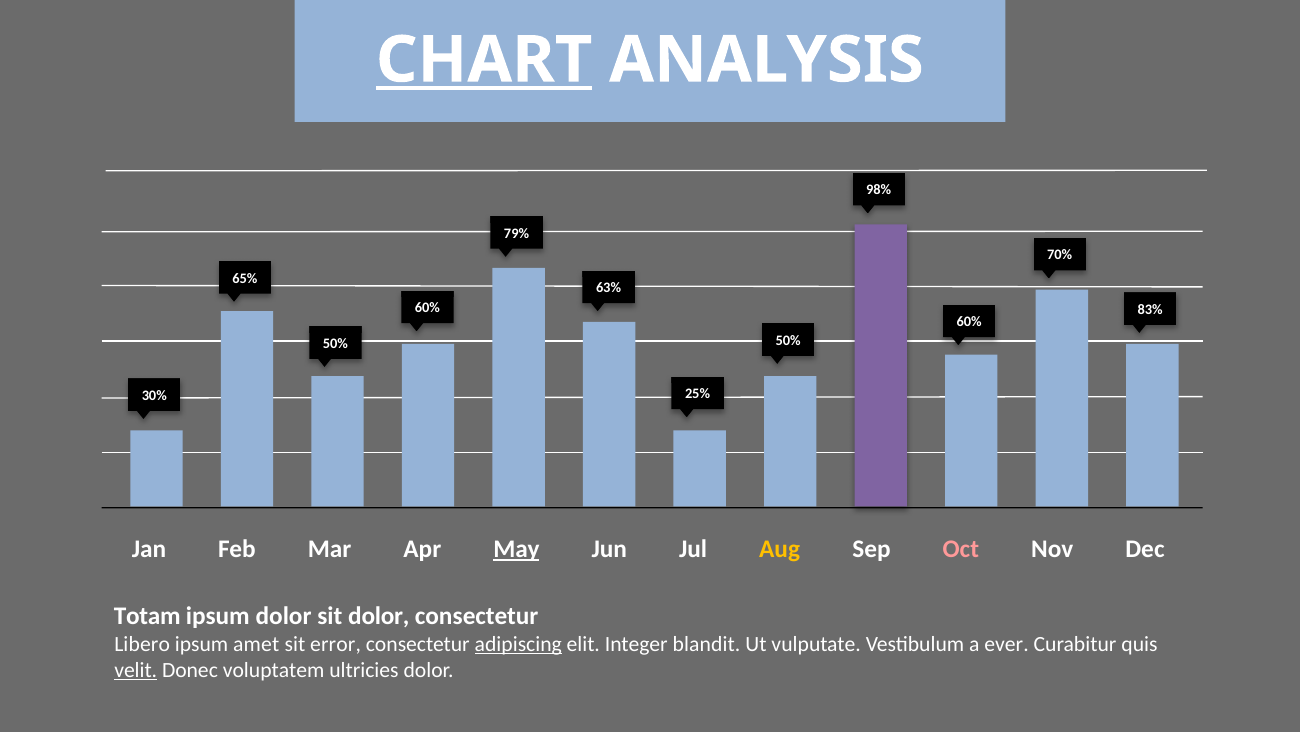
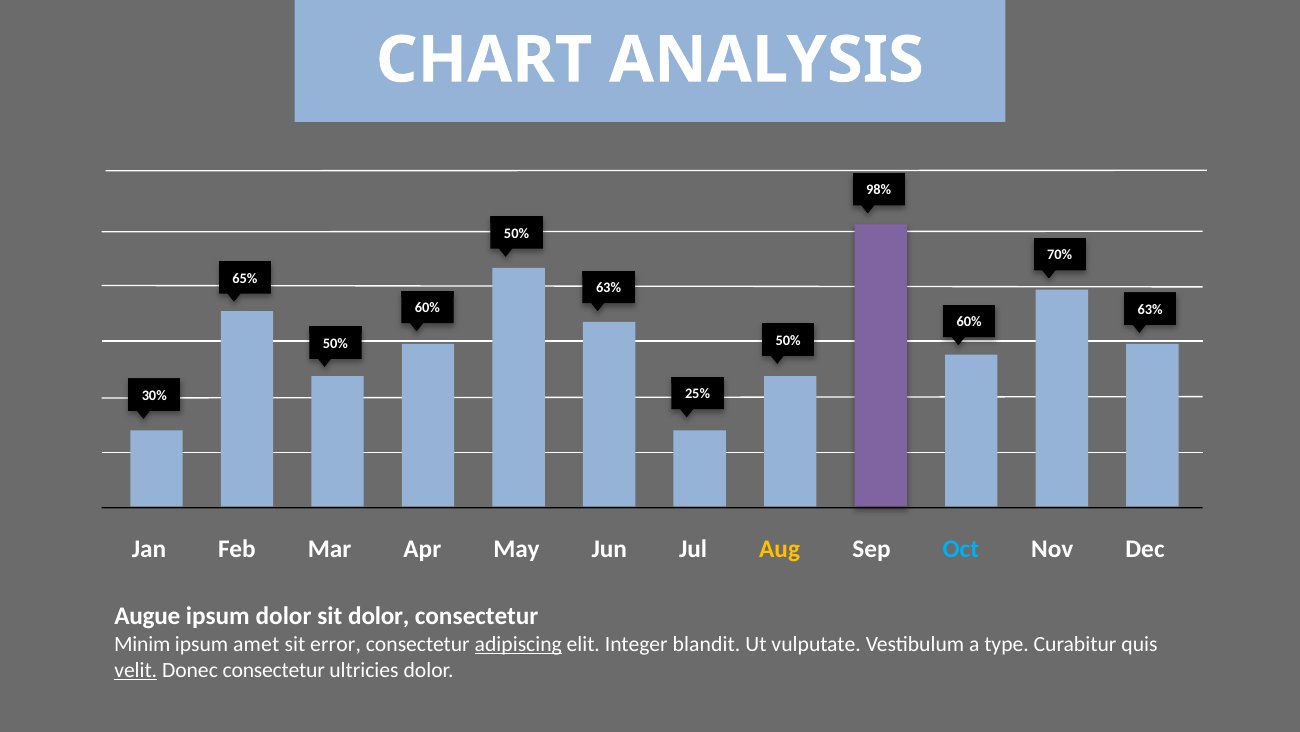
CHART underline: present -> none (484, 60)
79%: 79% -> 50% (517, 233)
83%: 83% -> 63% (1150, 309)
May underline: present -> none (516, 548)
Oct colour: pink -> light blue (961, 548)
Totam: Totam -> Augue (147, 616)
Libero: Libero -> Minim (142, 644)
ever: ever -> type (1007, 644)
Donec voluptatem: voluptatem -> consectetur (274, 670)
